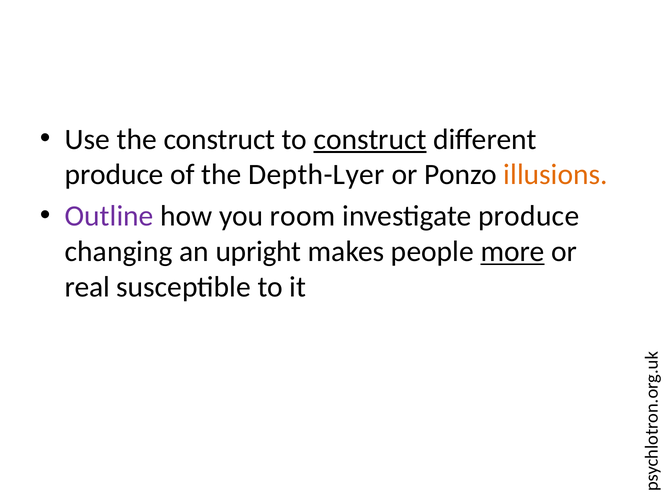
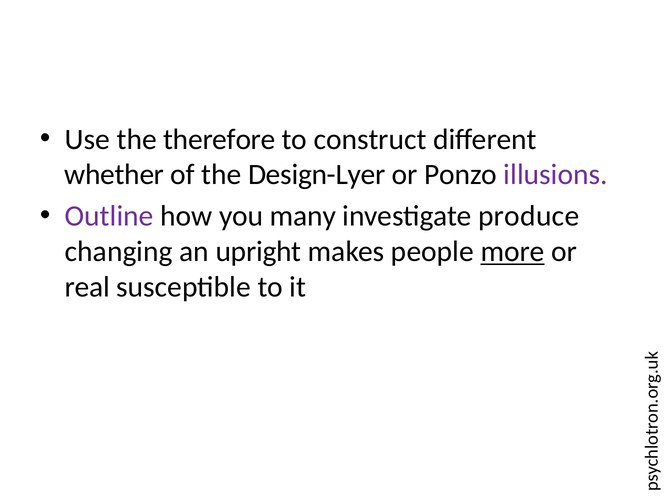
the construct: construct -> therefore (219, 140)
construct underline: present -> none (370, 140)
produce: produce -> whether (114, 175)
Depth-Lyer: Depth-Lyer -> Design-Lyer (317, 175)
illusions colour: orange -> purple (556, 175)
room: room -> many (303, 216)
